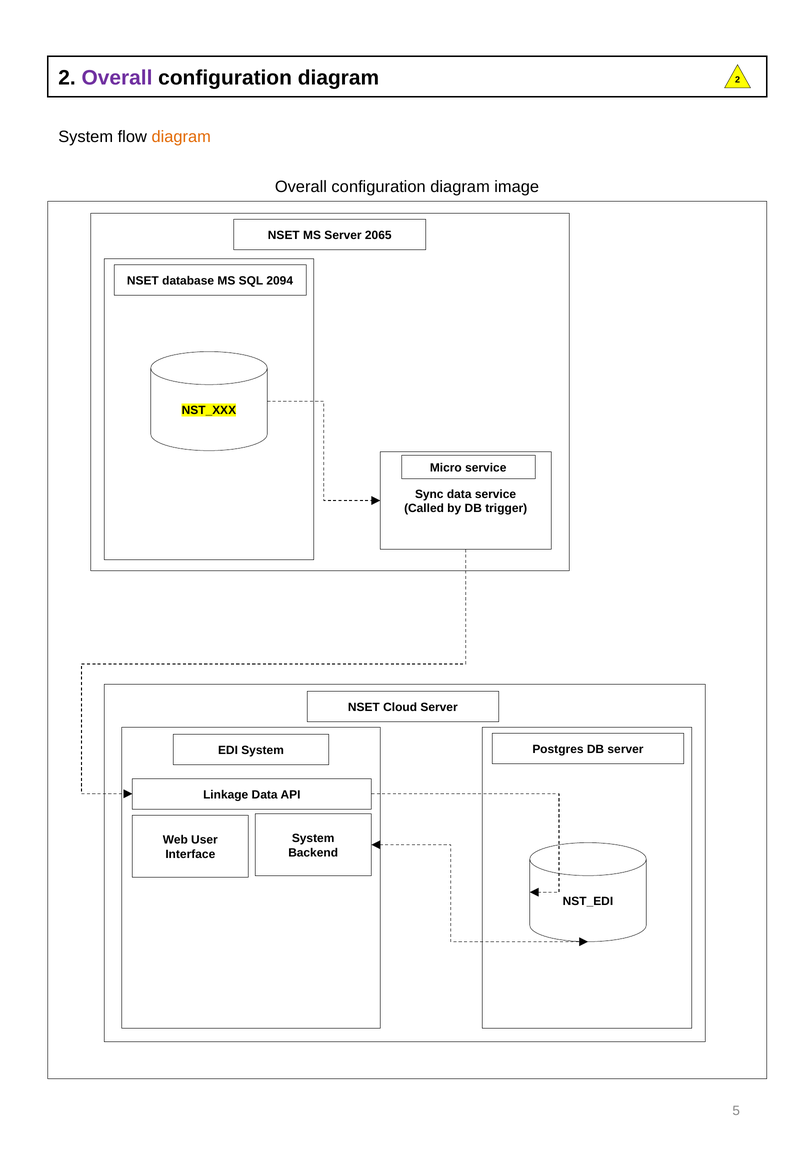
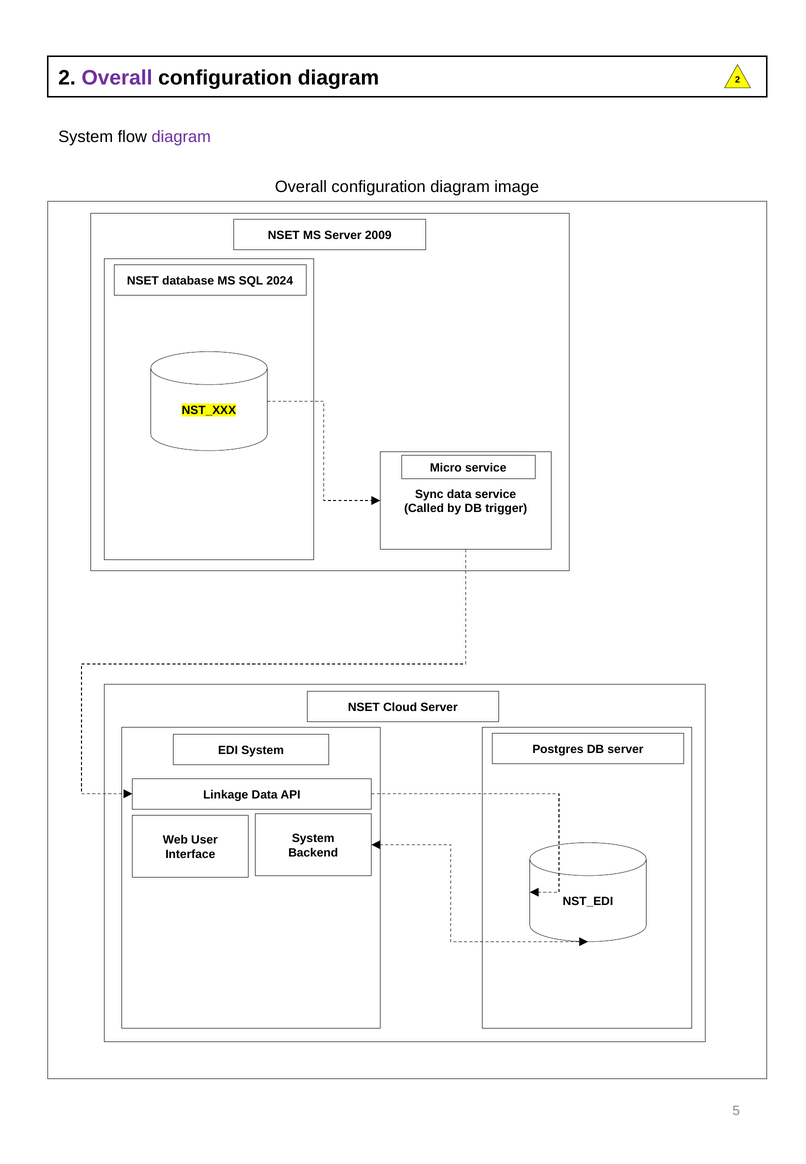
diagram colour: orange -> purple (181, 137)
2065: 2065 -> 2009 (378, 235)
2094: 2094 -> 2024 (280, 281)
